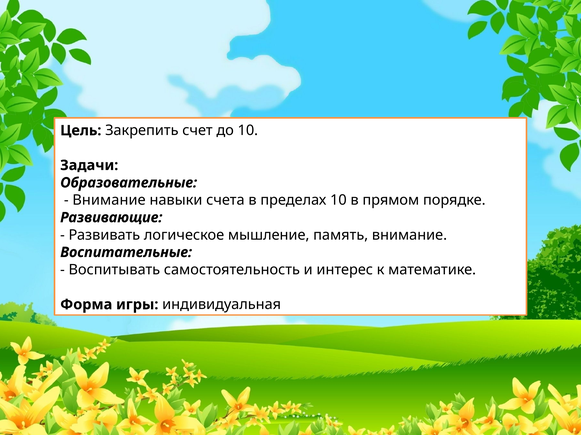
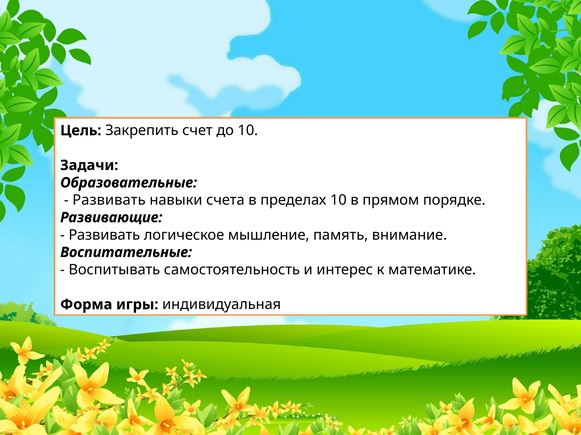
Внимание: Внимание -> Развивать (109, 200)
